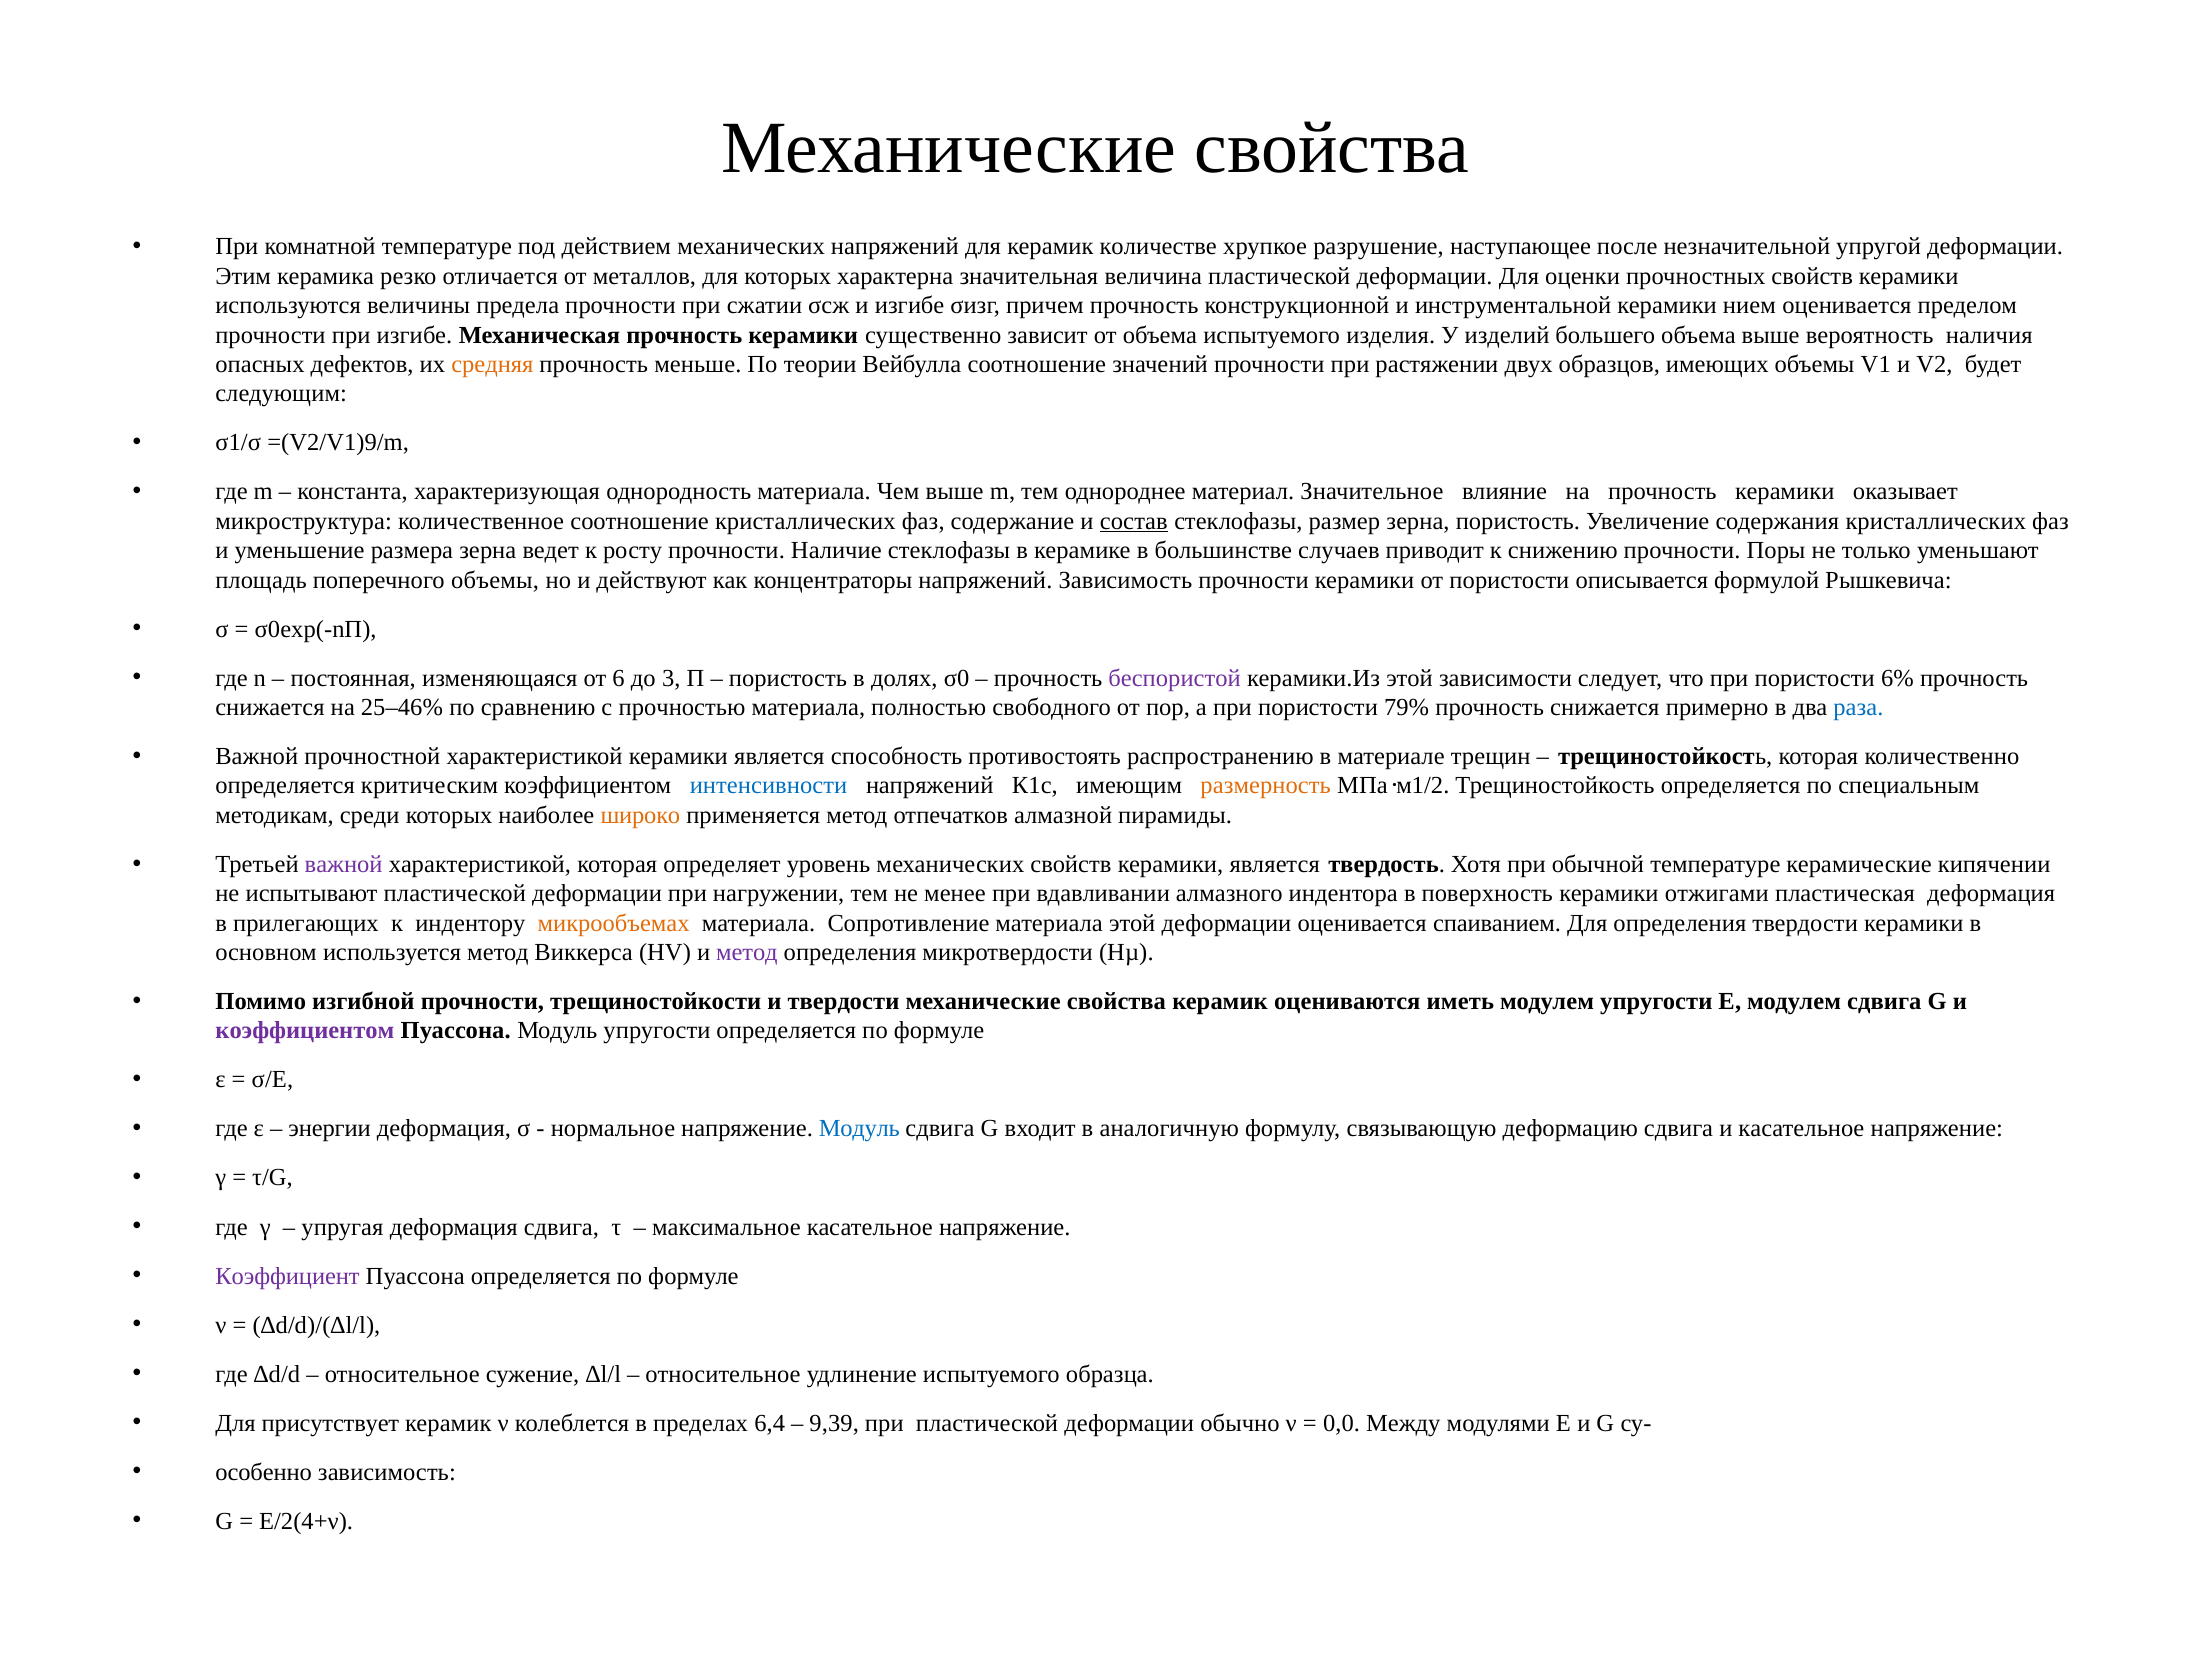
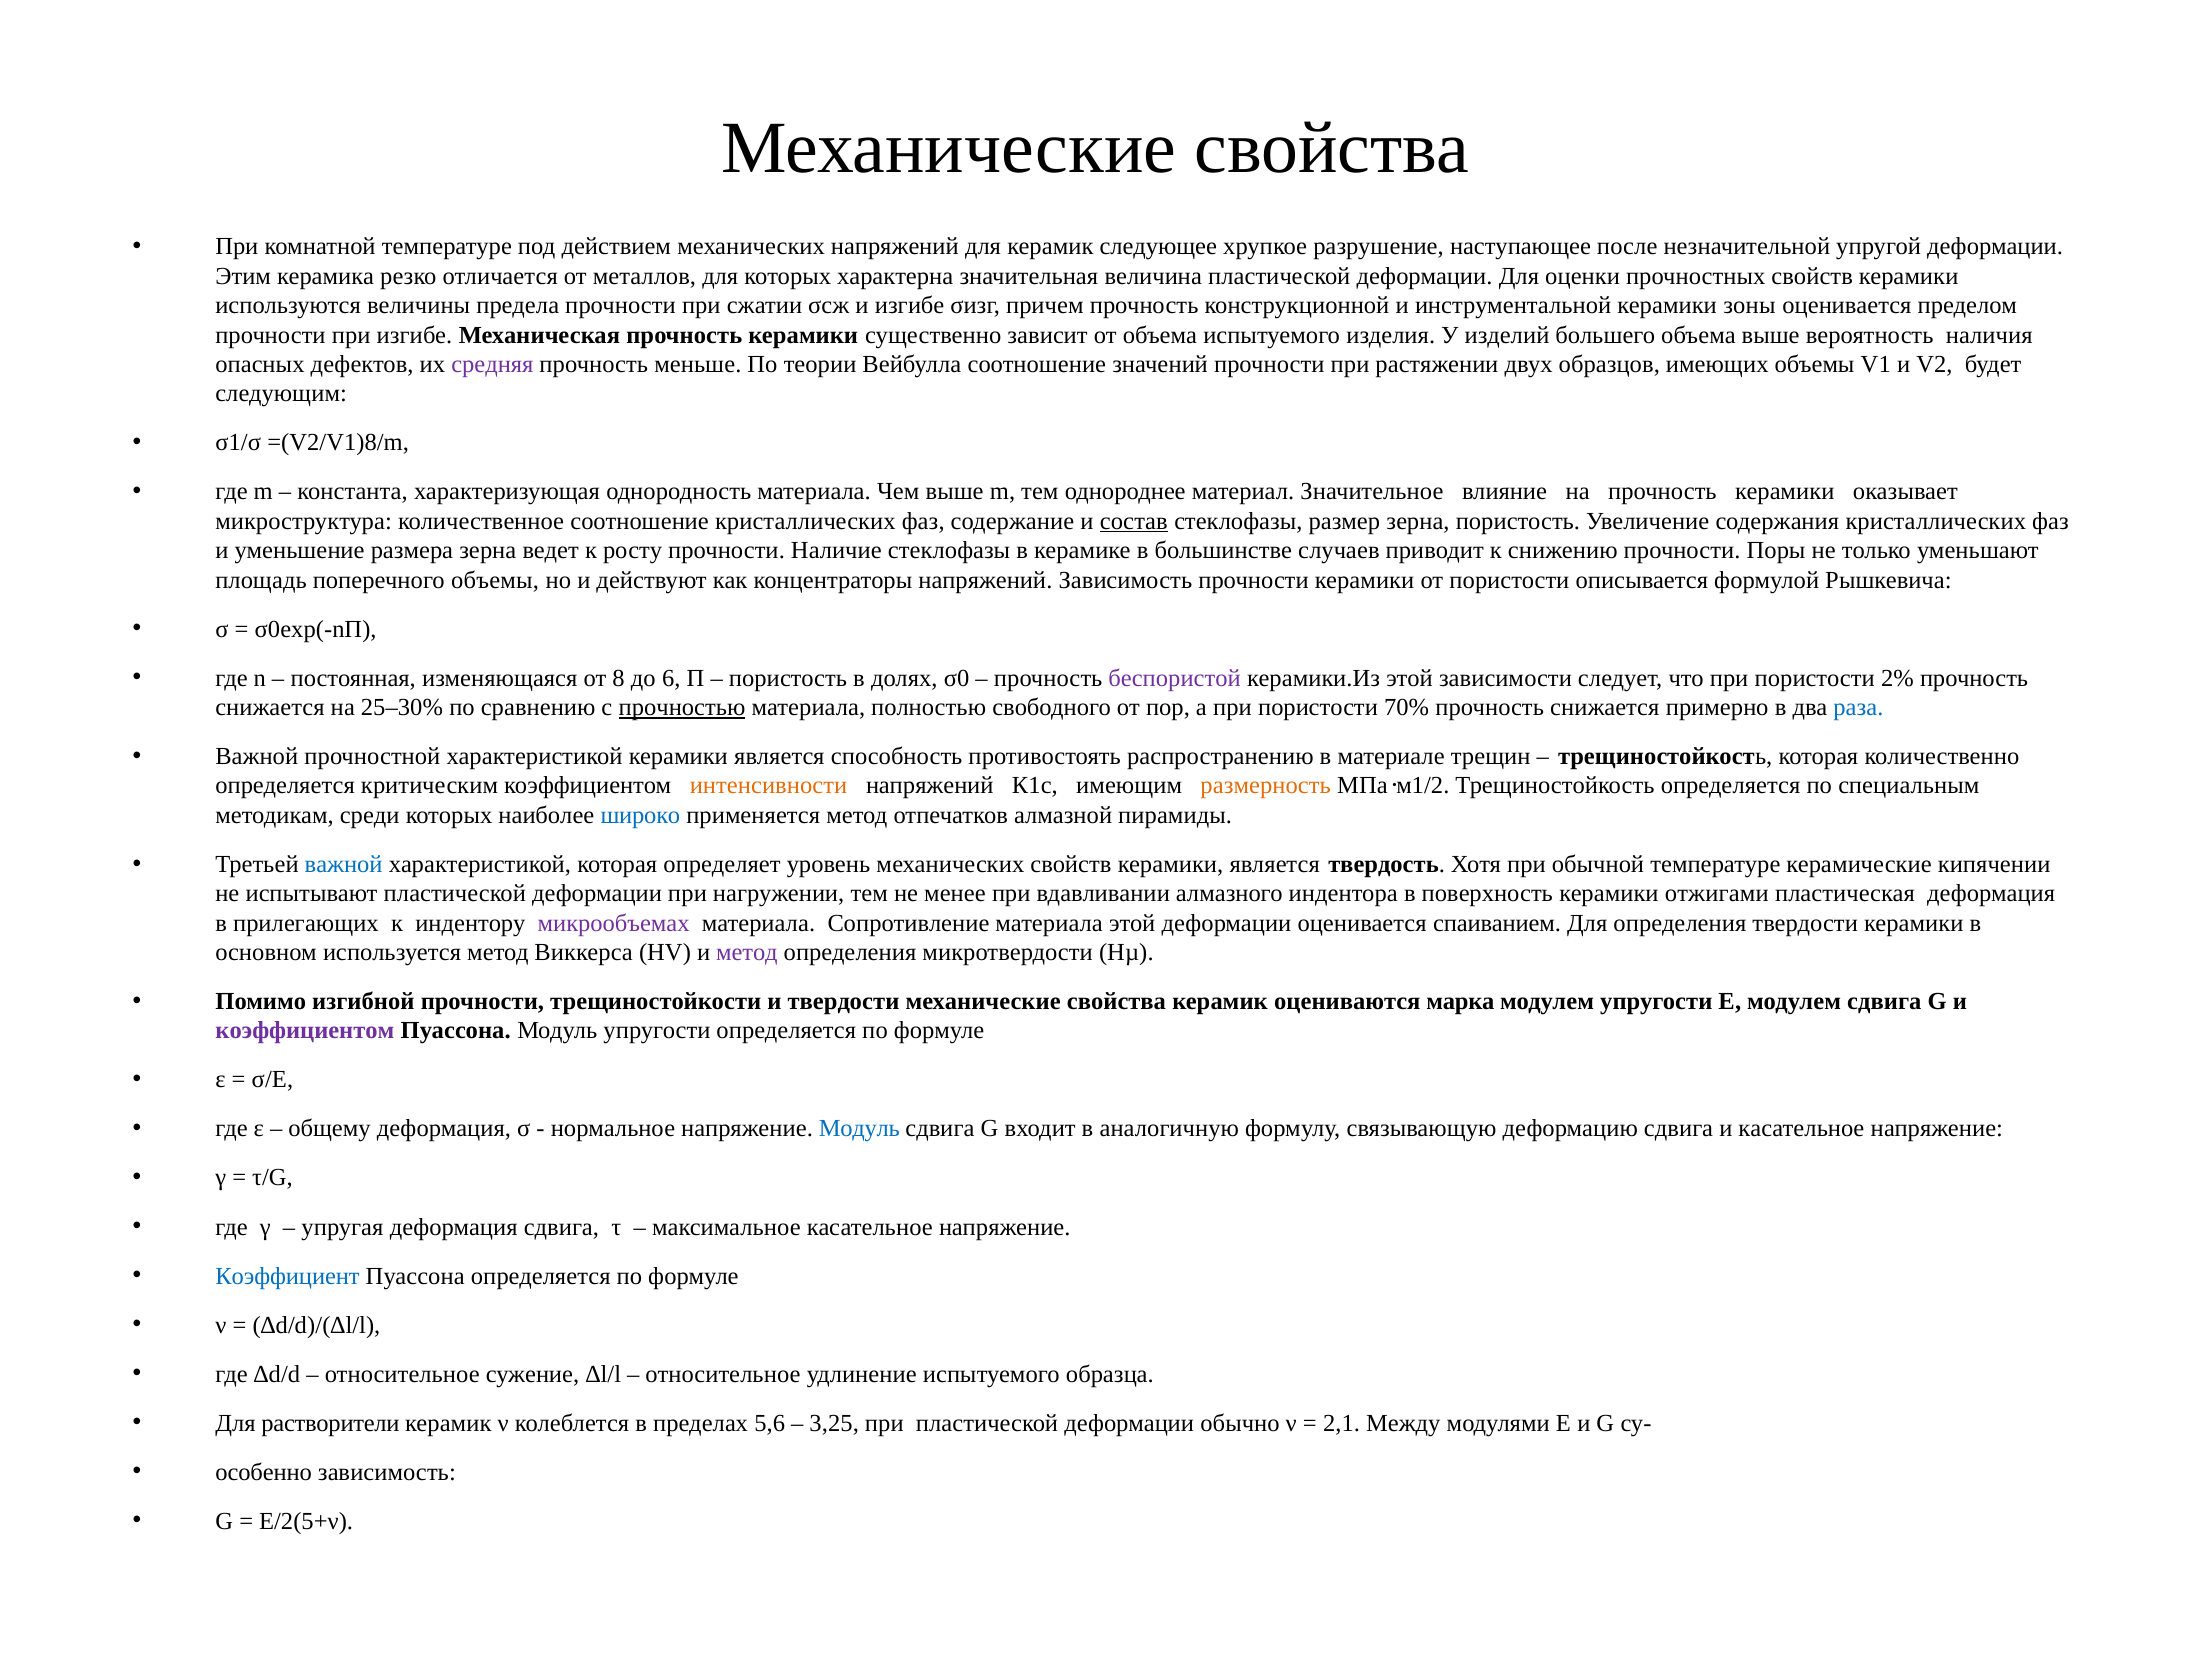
количестве: количестве -> следующее (1158, 247)
нием: нием -> зоны (1749, 306)
средняя colour: orange -> purple (492, 365)
=(V2/V1)9/m: =(V2/V1)9/m -> =(V2/V1)8/m (338, 443)
6: 6 -> 8 (619, 678)
3: 3 -> 6 (671, 678)
6%: 6% -> 2% (1897, 678)
25–46%: 25–46% -> 25–30% (402, 708)
прочностью underline: none -> present (682, 708)
79%: 79% -> 70% (1407, 708)
интенсивности colour: blue -> orange (769, 786)
широко colour: orange -> blue (640, 816)
важной colour: purple -> blue (344, 865)
микрообъемах colour: orange -> purple (614, 923)
иметь: иметь -> марка (1460, 1002)
энергии: энергии -> общему (330, 1129)
Коэффициент colour: purple -> blue (288, 1277)
присутствует: присутствует -> растворители (330, 1424)
6,4: 6,4 -> 5,6 (770, 1424)
9,39: 9,39 -> 3,25 (834, 1424)
0,0: 0,0 -> 2,1 (1342, 1424)
Е/2(4+ν: Е/2(4+ν -> Е/2(5+ν (306, 1522)
